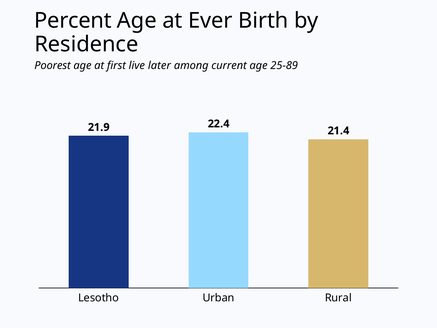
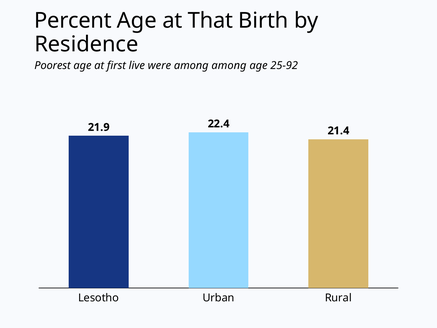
Ever: Ever -> That (210, 21)
later: later -> were (159, 65)
among current: current -> among (229, 65)
25-89: 25-89 -> 25-92 (284, 65)
